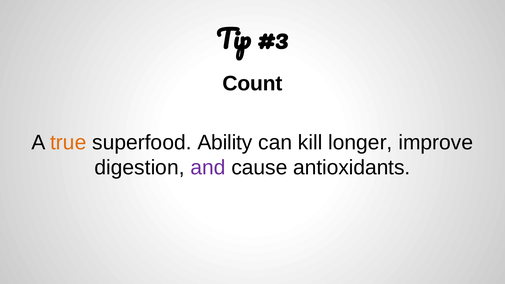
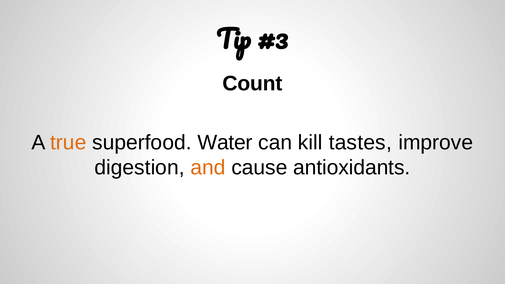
Ability: Ability -> Water (225, 142)
longer: longer -> tastes (360, 142)
and colour: purple -> orange (208, 168)
